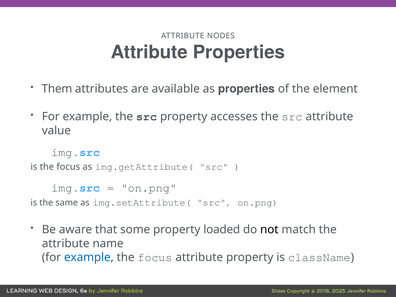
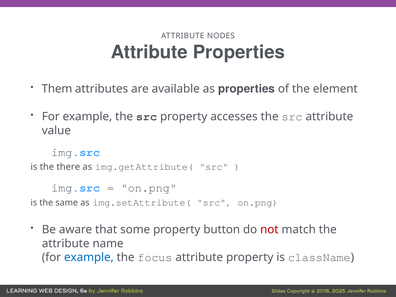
is the focus: focus -> there (68, 167)
loaded: loaded -> button (222, 230)
not colour: black -> red (269, 230)
